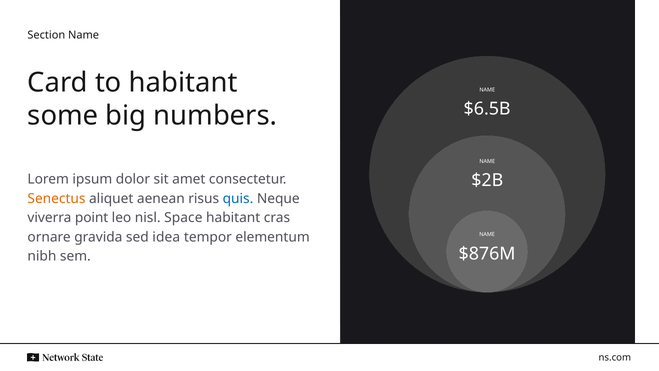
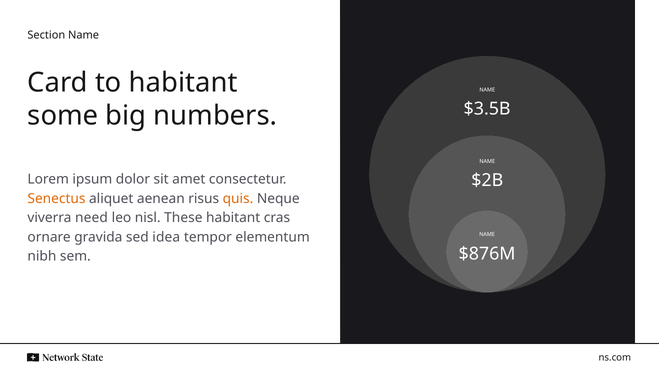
$6.5B: $6.5B -> $3.5B (487, 109)
quis colour: blue -> orange (238, 198)
point: point -> need (91, 218)
Space: Space -> These (183, 218)
